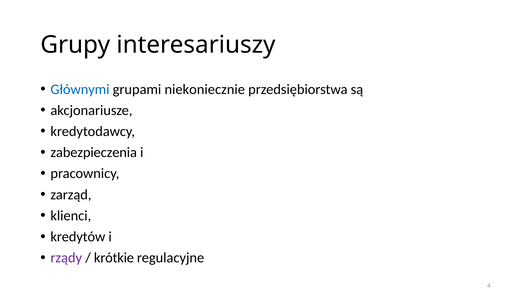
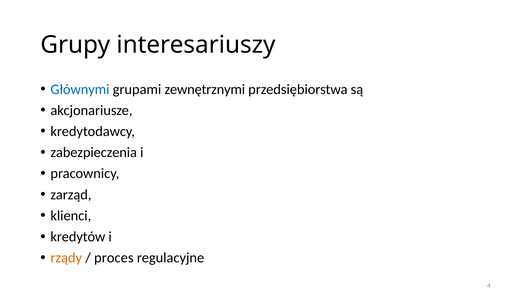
niekoniecznie: niekoniecznie -> zewnętrznymi (205, 89)
rządy colour: purple -> orange (66, 258)
krótkie: krótkie -> proces (114, 258)
